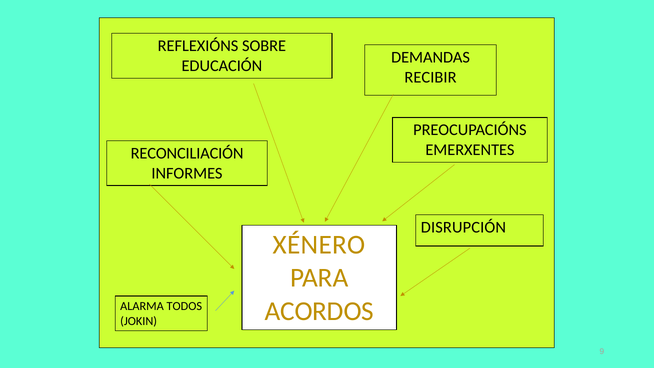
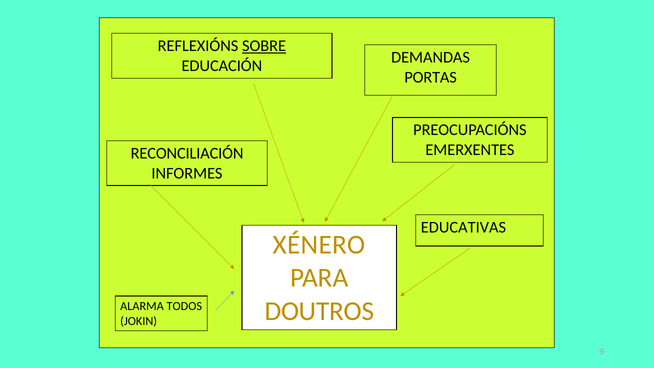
SOBRE underline: none -> present (264, 46)
RECIBIR: RECIBIR -> PORTAS (431, 77)
DISRUPCIÓN: DISRUPCIÓN -> EDUCATIVAS (463, 227)
ACORDOS: ACORDOS -> DOUTROS (319, 311)
